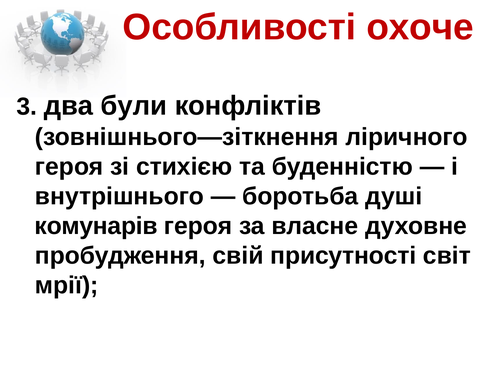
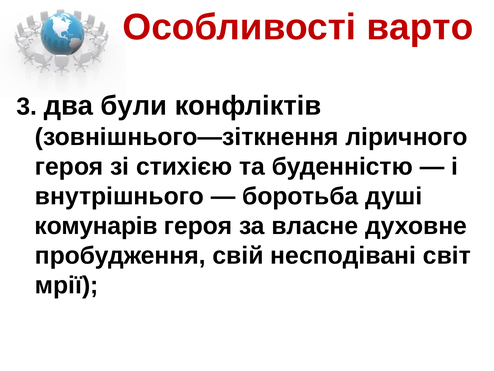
охоче: охоче -> варто (420, 27)
присутності: присутності -> несподівані (343, 255)
